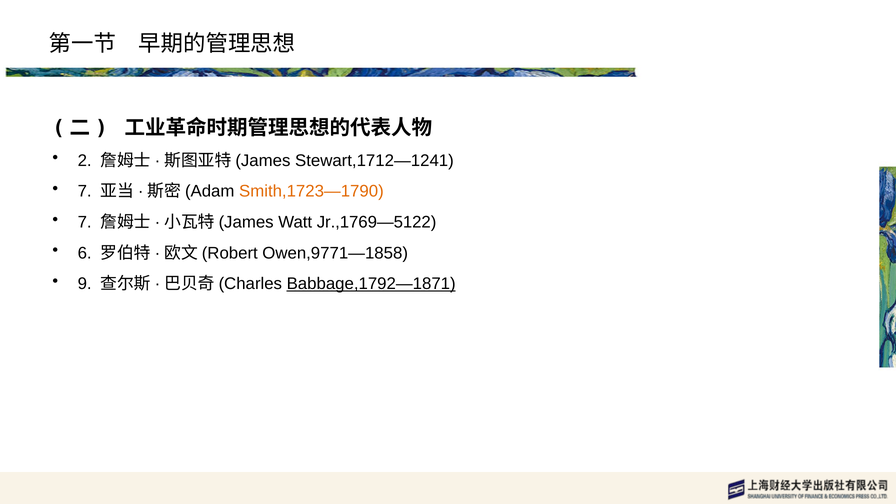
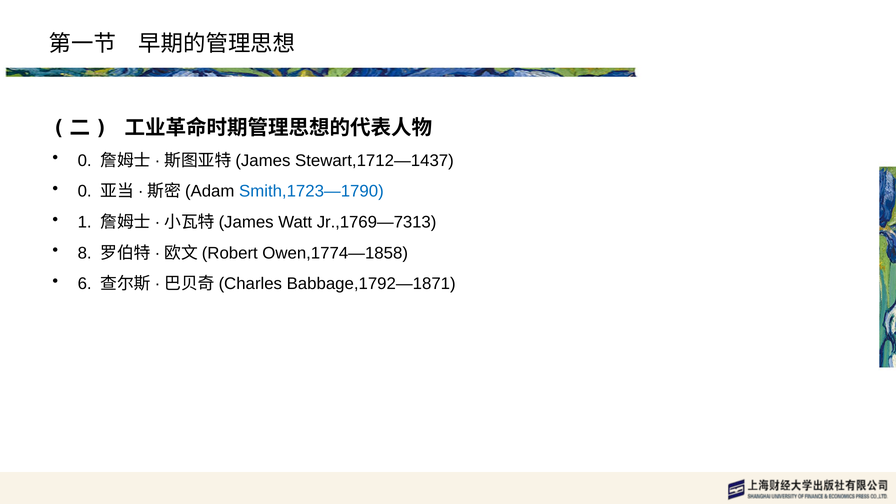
2: 2 -> 0 (85, 161)
Stewart,1712—1241: Stewart,1712—1241 -> Stewart,1712—1437 (374, 161)
7: 7 -> 0 (85, 191)
Smith,1723—1790 colour: orange -> blue (311, 191)
7: 7 -> 1 (85, 222)
Jr.,1769—5122: Jr.,1769—5122 -> Jr.,1769—7313 (377, 222)
6: 6 -> 8 (85, 253)
Owen,9771—1858: Owen,9771—1858 -> Owen,1774—1858 (335, 253)
9: 9 -> 6 (85, 284)
Babbage,1792—1871 underline: present -> none (371, 284)
